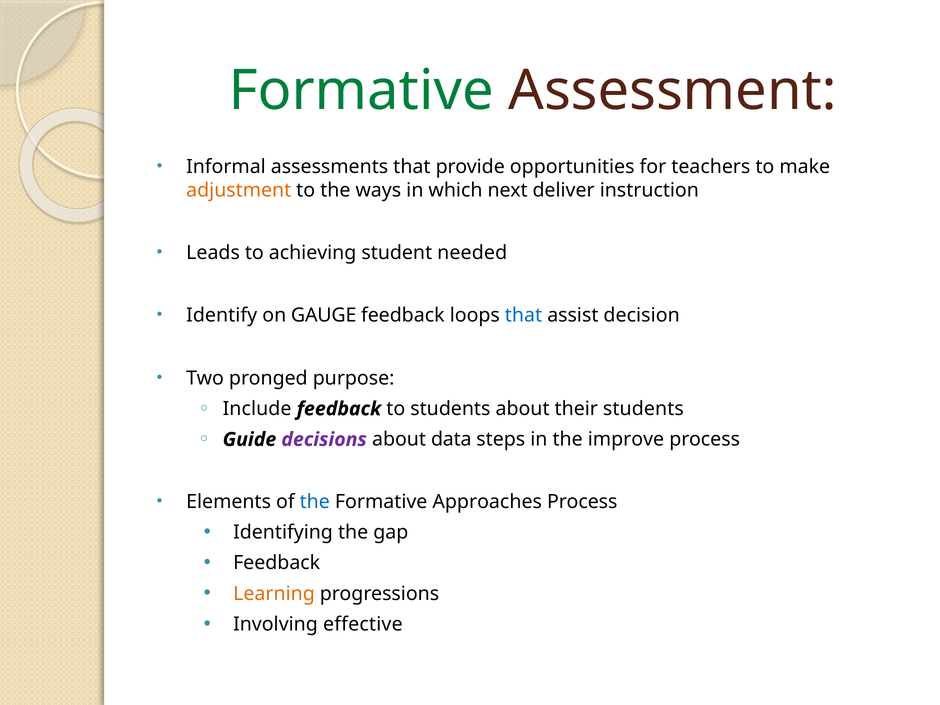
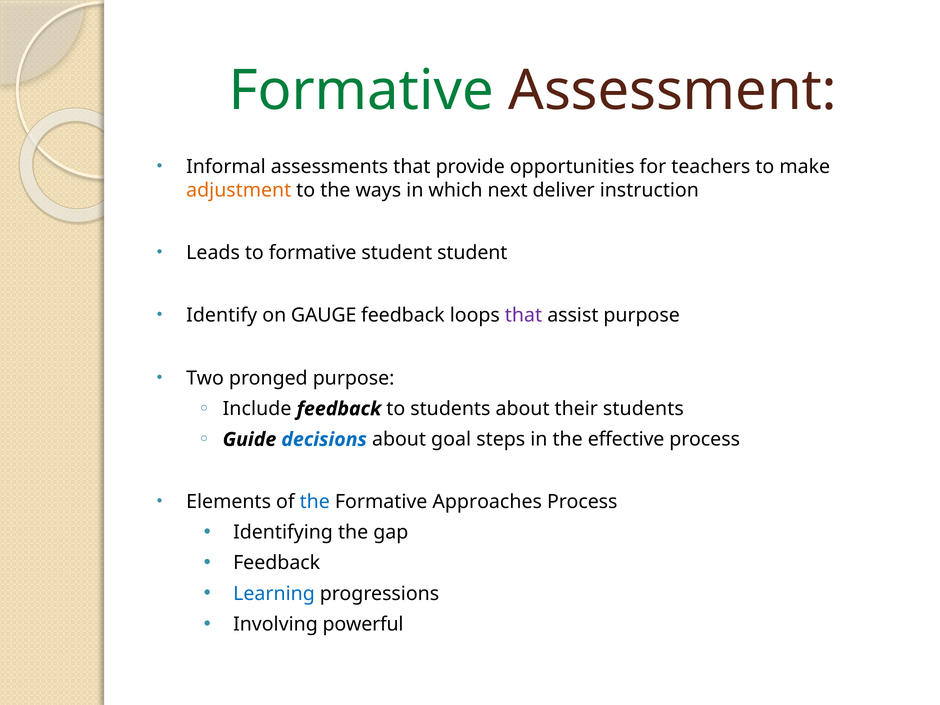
to achieving: achieving -> formative (313, 253)
student needed: needed -> student (472, 253)
that colour: blue -> purple (523, 315)
assist decision: decision -> purpose (642, 315)
decisions colour: purple -> blue (324, 440)
data: data -> goal (451, 440)
improve: improve -> effective (626, 440)
Learning colour: orange -> blue (274, 594)
effective: effective -> powerful (363, 624)
